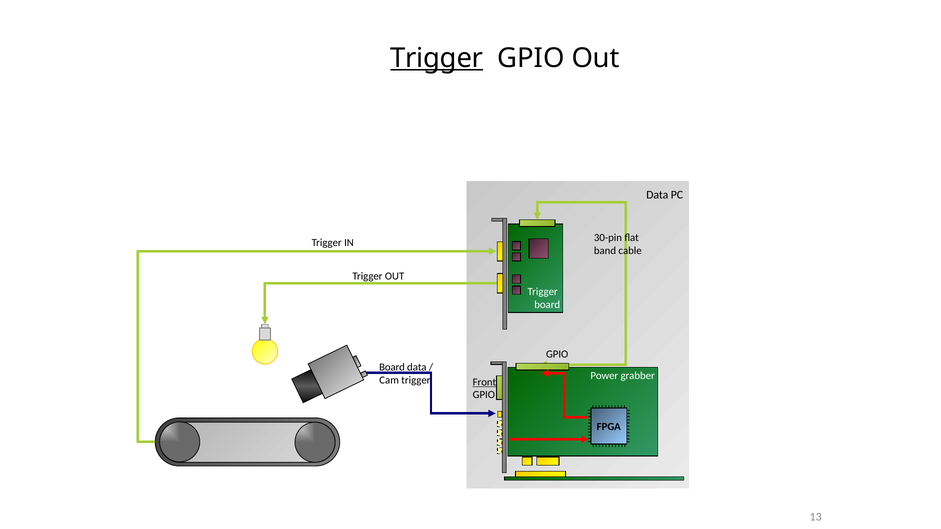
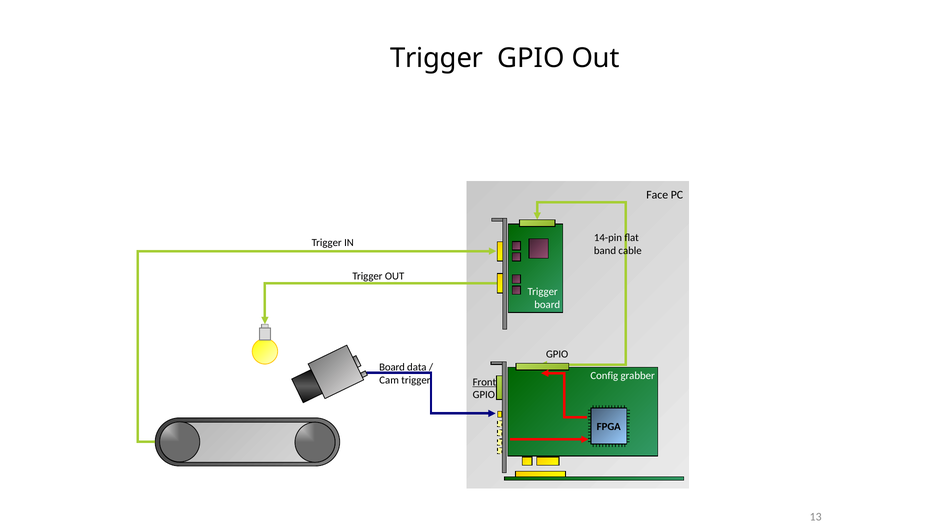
Trigger underline: present -> none (437, 58)
Data: Data -> Face (657, 195)
30-pin: 30-pin -> 14-pin (608, 238)
Power: Power -> Config (604, 376)
